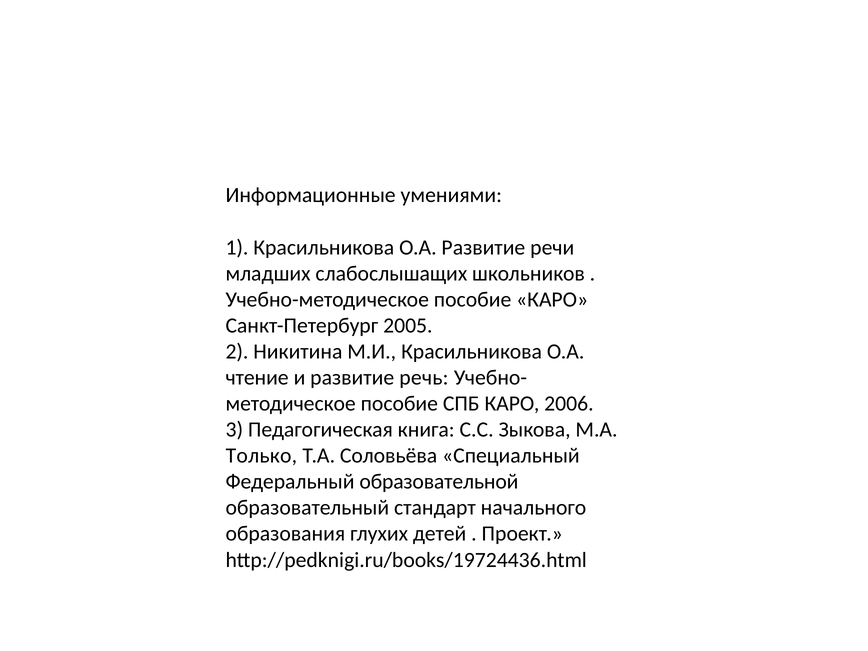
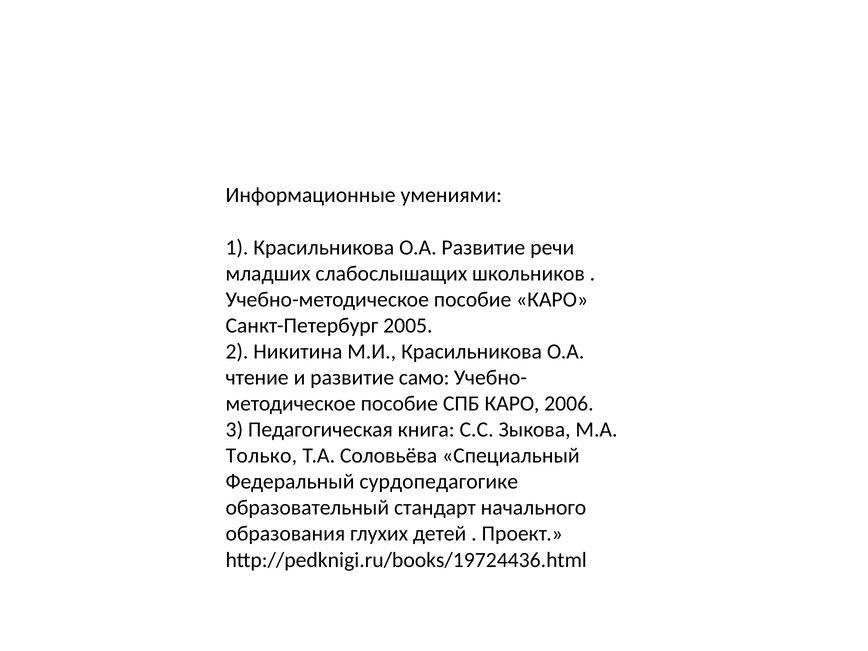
речь: речь -> само (424, 378)
образовательной: образовательной -> сурдопедагогике (439, 482)
